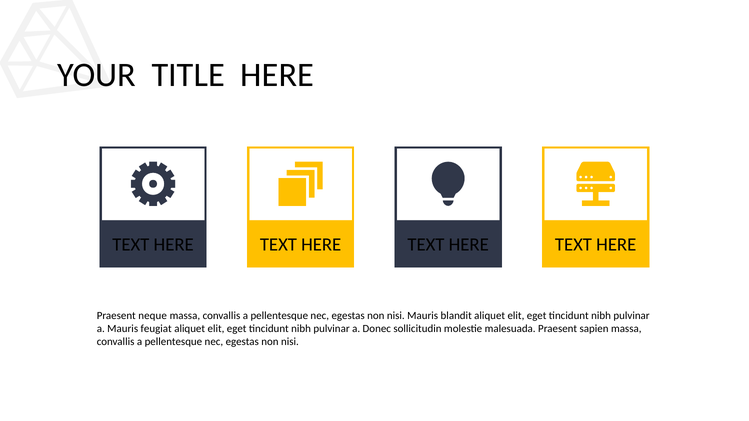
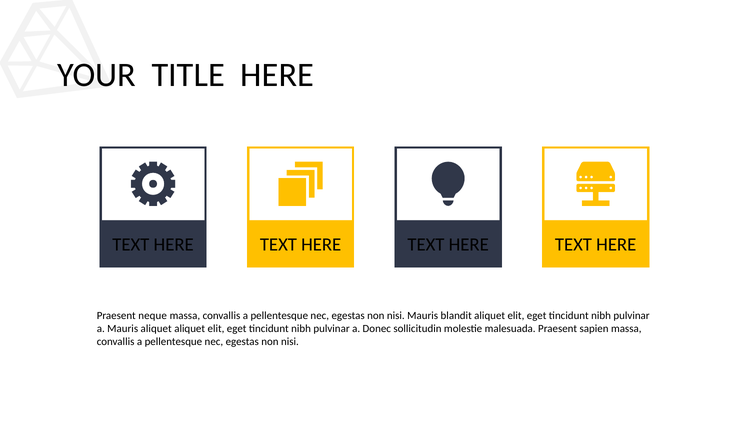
Mauris feugiat: feugiat -> aliquet (156, 329)
